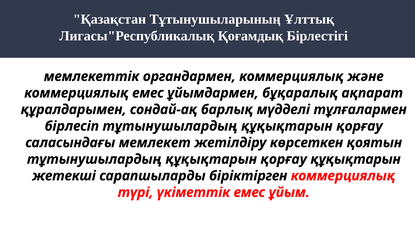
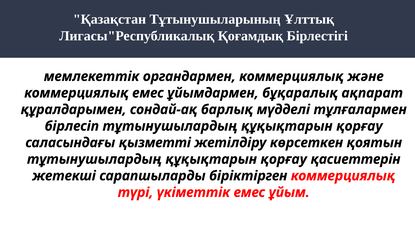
мемлекет: мемлекет -> қызметті (155, 143)
қорғау құқықтарын: құқықтарын -> қасиеттерін (356, 160)
